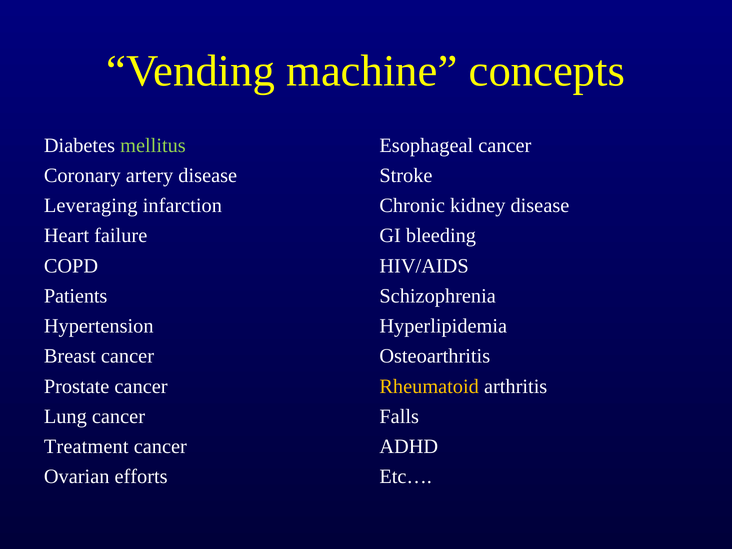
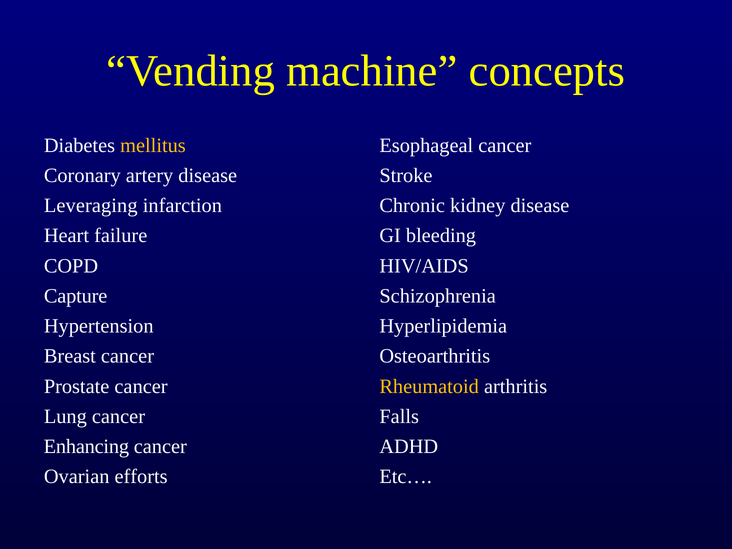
mellitus colour: light green -> yellow (153, 145)
Patients: Patients -> Capture (76, 296)
Treatment: Treatment -> Enhancing (86, 447)
